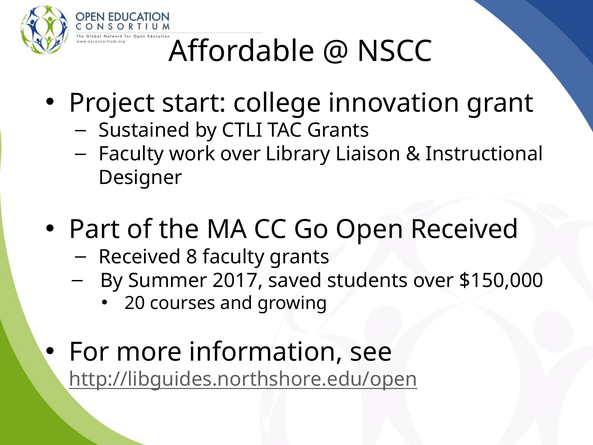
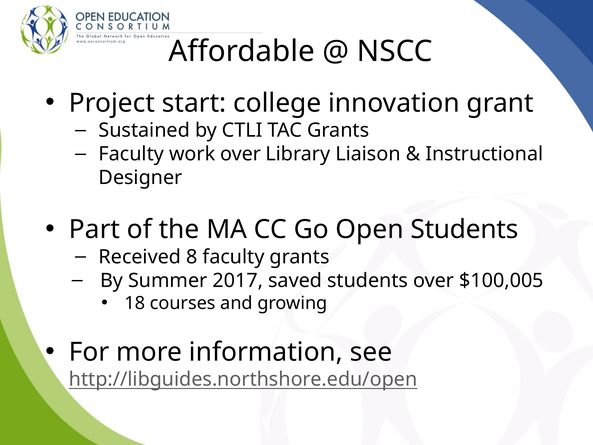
Open Received: Received -> Students (464, 229)
$150,000: $150,000 -> $100,005 (501, 280)
20: 20 -> 18 (135, 303)
